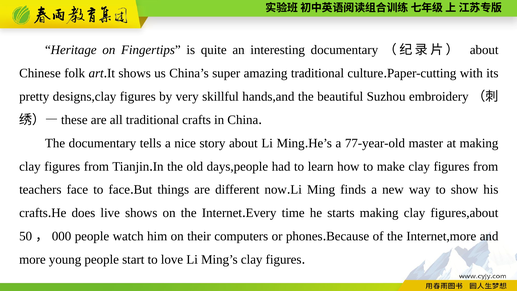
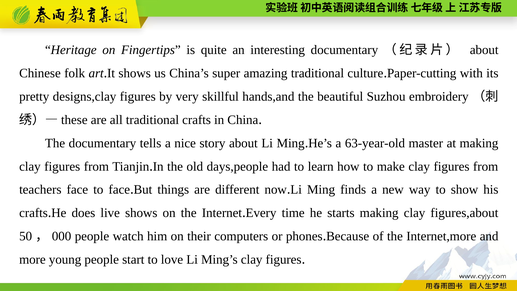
77-year-old: 77-year-old -> 63-year-old (375, 143)
